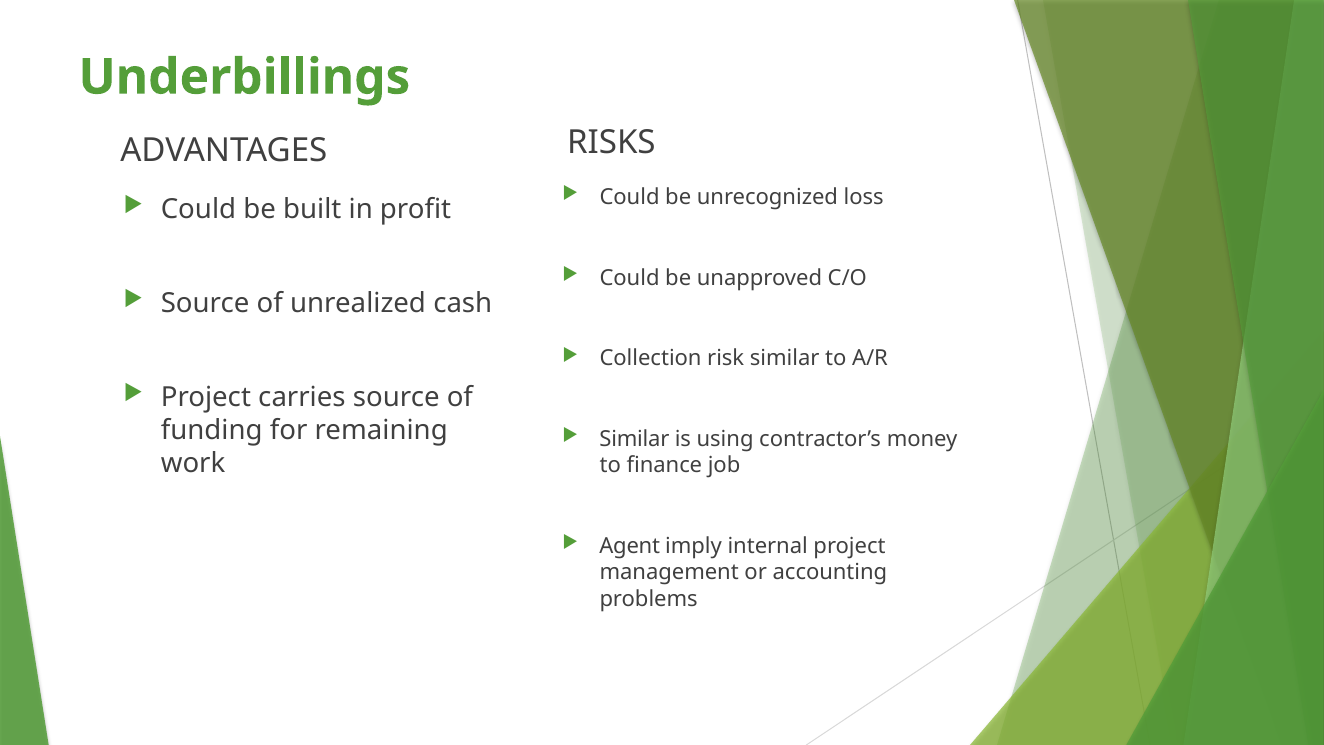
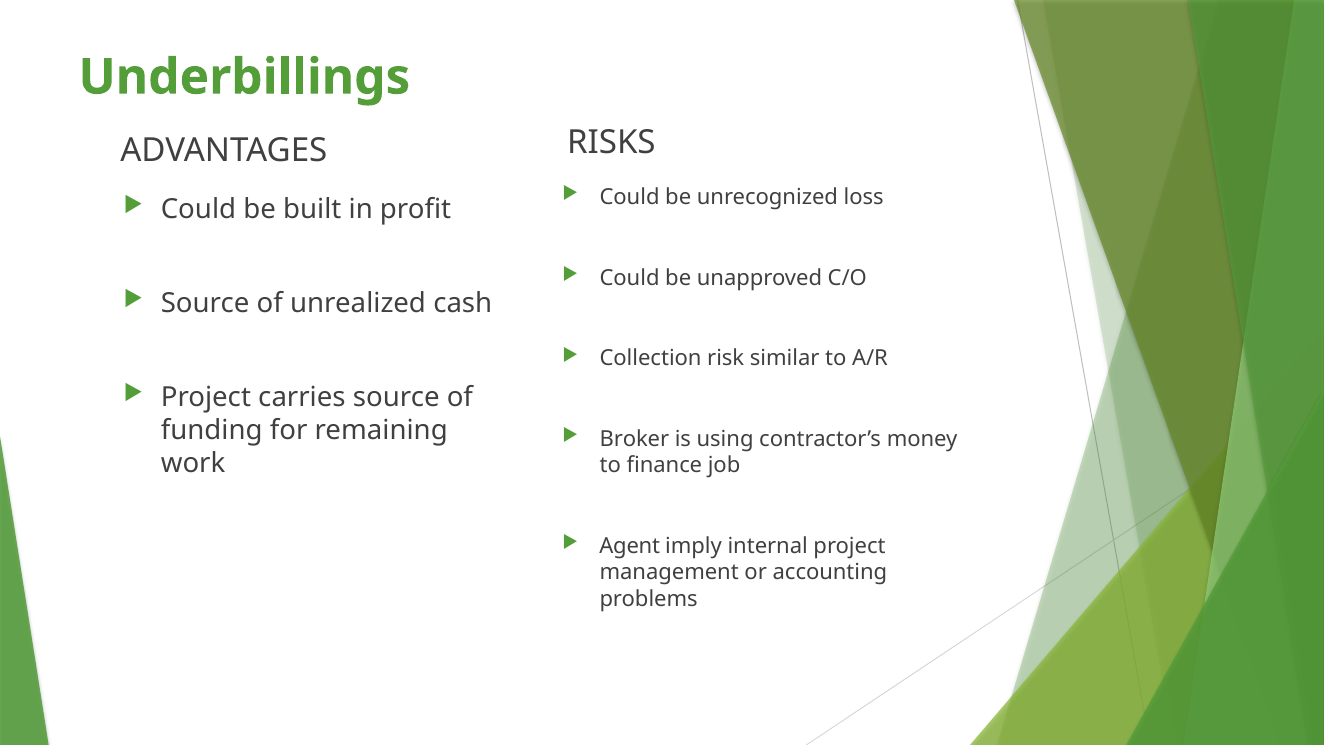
Similar: Similar -> Broker (634, 439)
